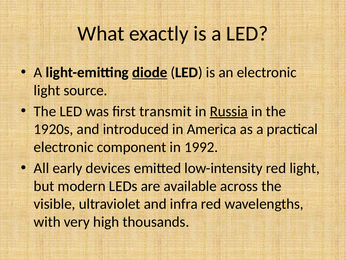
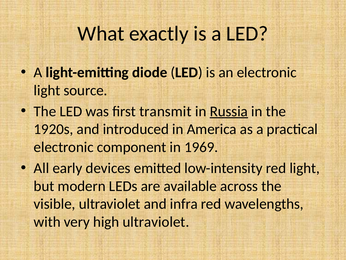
diode underline: present -> none (150, 72)
1992: 1992 -> 1969 (201, 147)
high thousands: thousands -> ultraviolet (156, 222)
